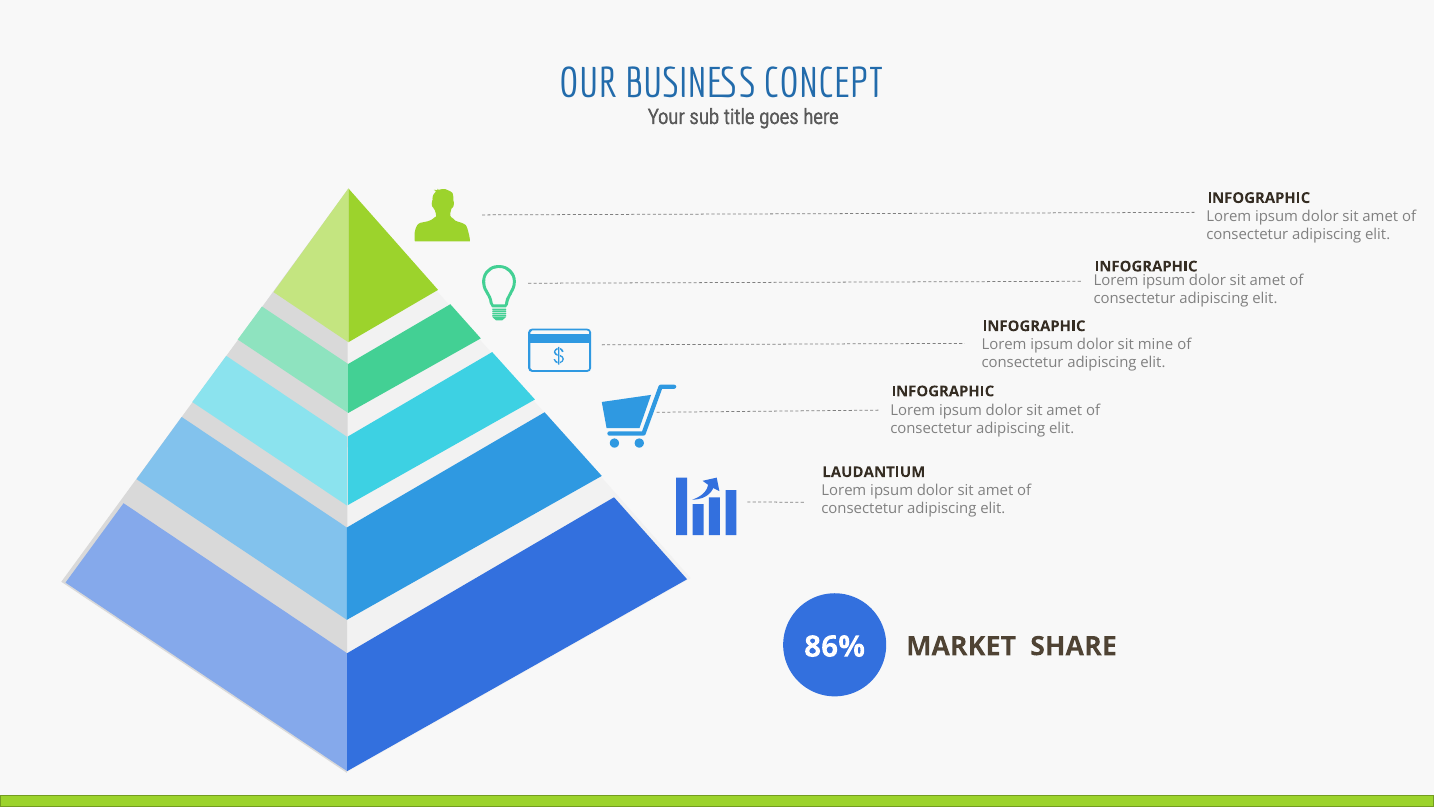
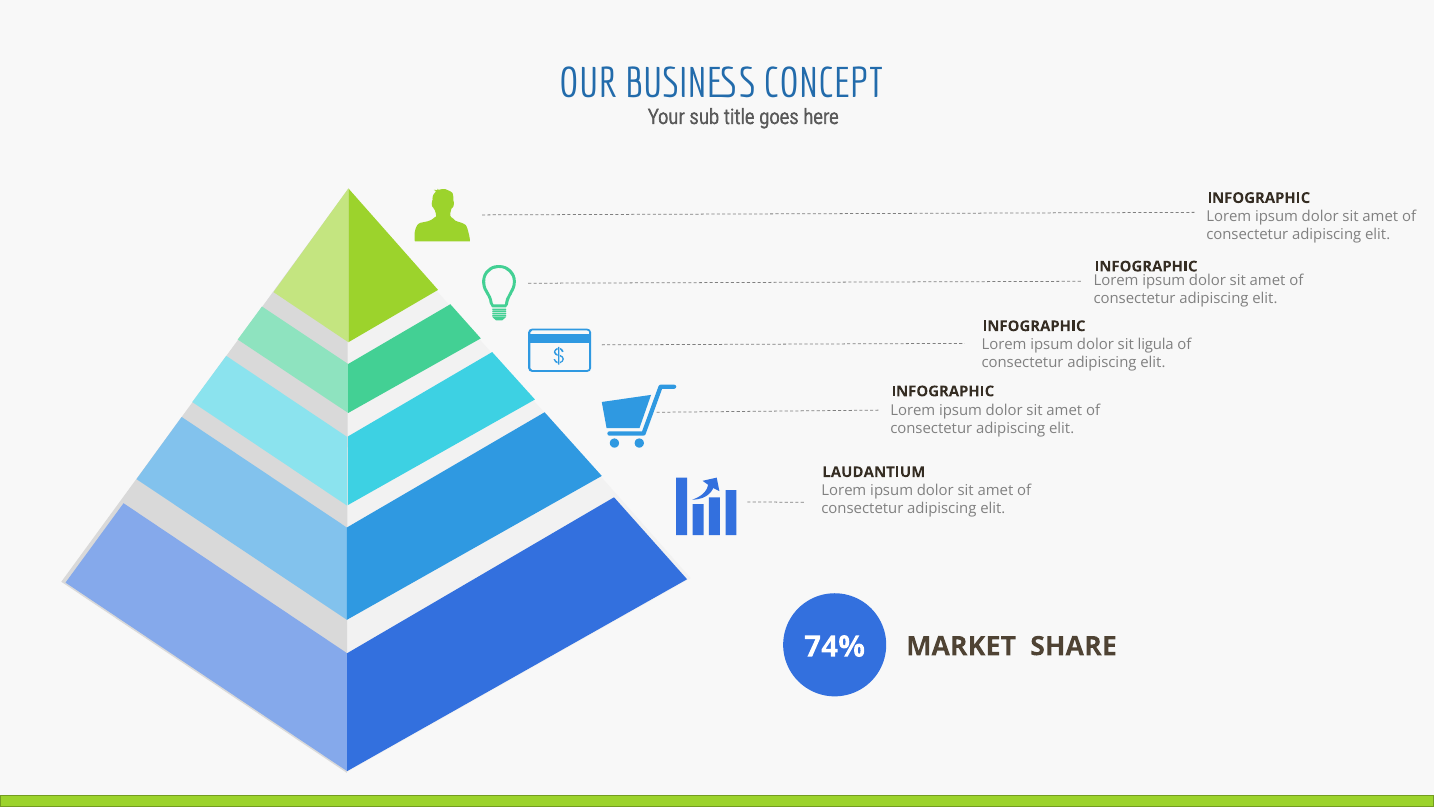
mine: mine -> ligula (1156, 345)
86%: 86% -> 74% (835, 647)
